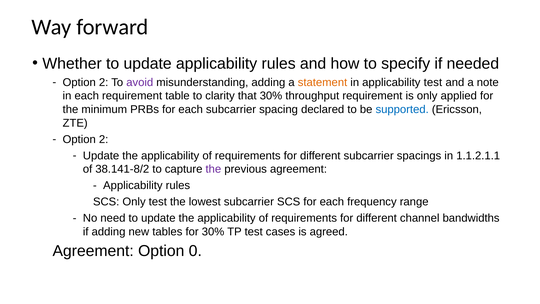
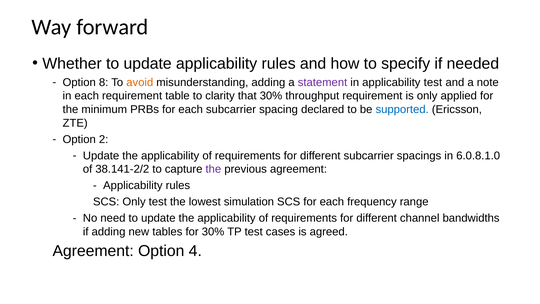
2: 2 -> 8 (104, 82)
avoid colour: purple -> orange (140, 82)
statement colour: orange -> purple (323, 82)
1.1.2.1.1: 1.1.2.1.1 -> 6.0.8.1.0 (478, 156)
38.141-8/2: 38.141-8/2 -> 38.141-2/2 (122, 169)
lowest subcarrier: subcarrier -> simulation (249, 202)
0: 0 -> 4 (195, 251)
